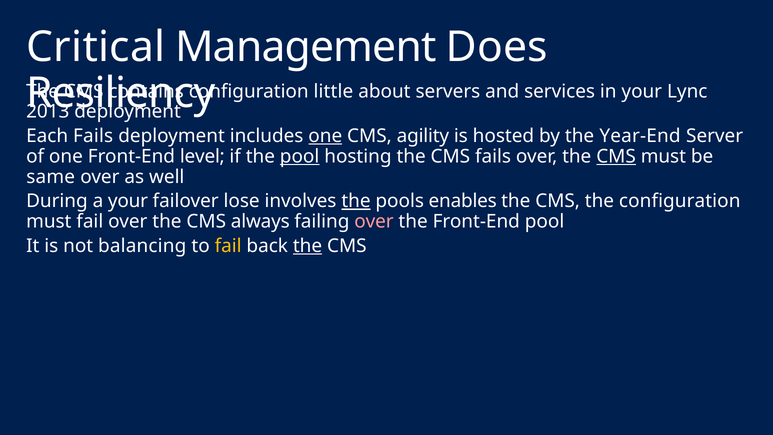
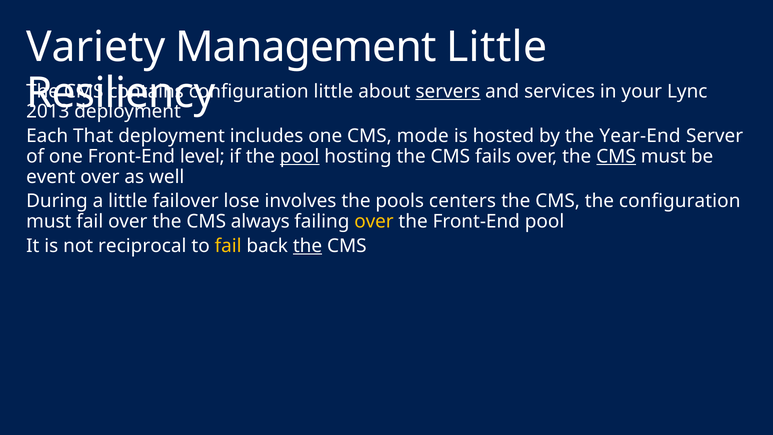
Critical: Critical -> Variety (96, 47)
Management Does: Does -> Little (497, 47)
servers underline: none -> present (448, 91)
Each Fails: Fails -> That (93, 136)
one underline: present -> none (325, 136)
agility: agility -> mode (423, 136)
same: same -> event (51, 177)
a your: your -> little (128, 201)
the underline: present -> none (356, 201)
enables: enables -> centers (463, 201)
over colour: pink -> yellow (374, 221)
balancing: balancing -> reciprocal (142, 246)
